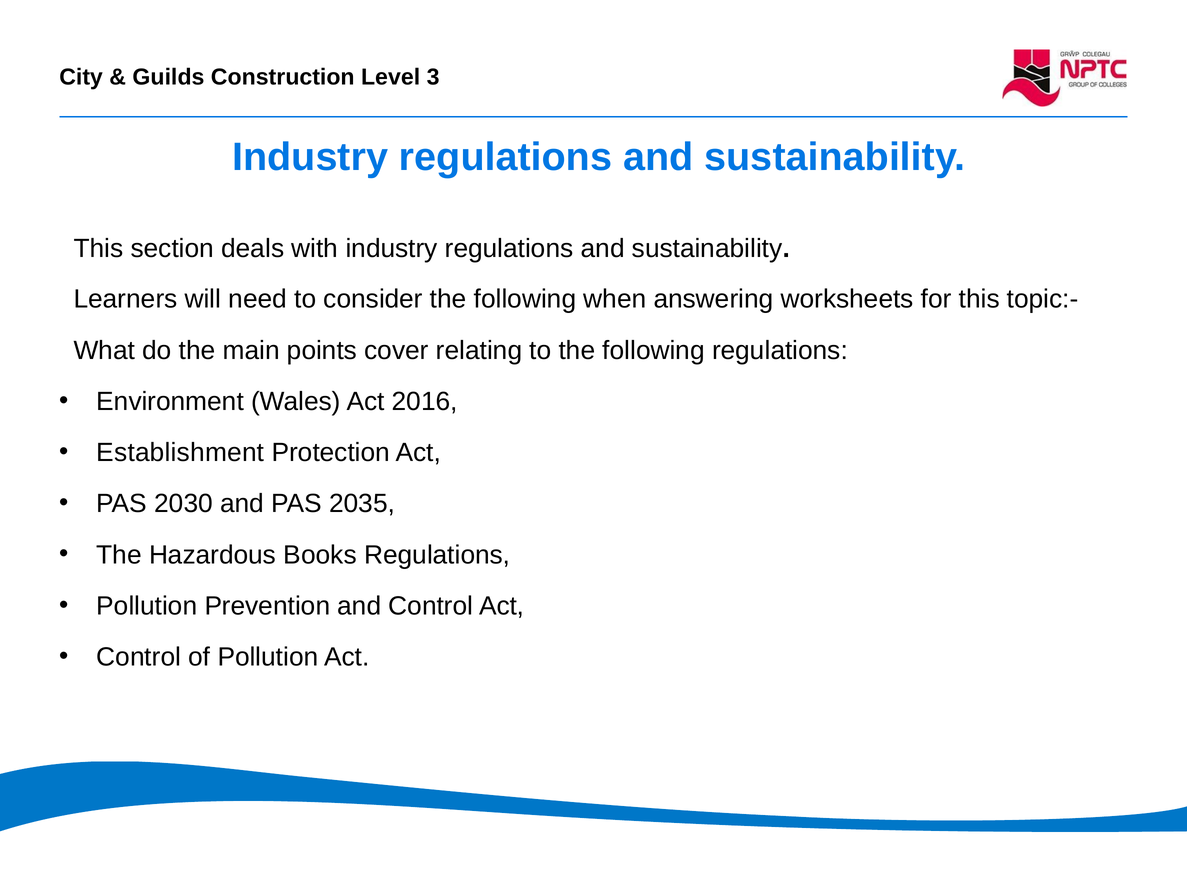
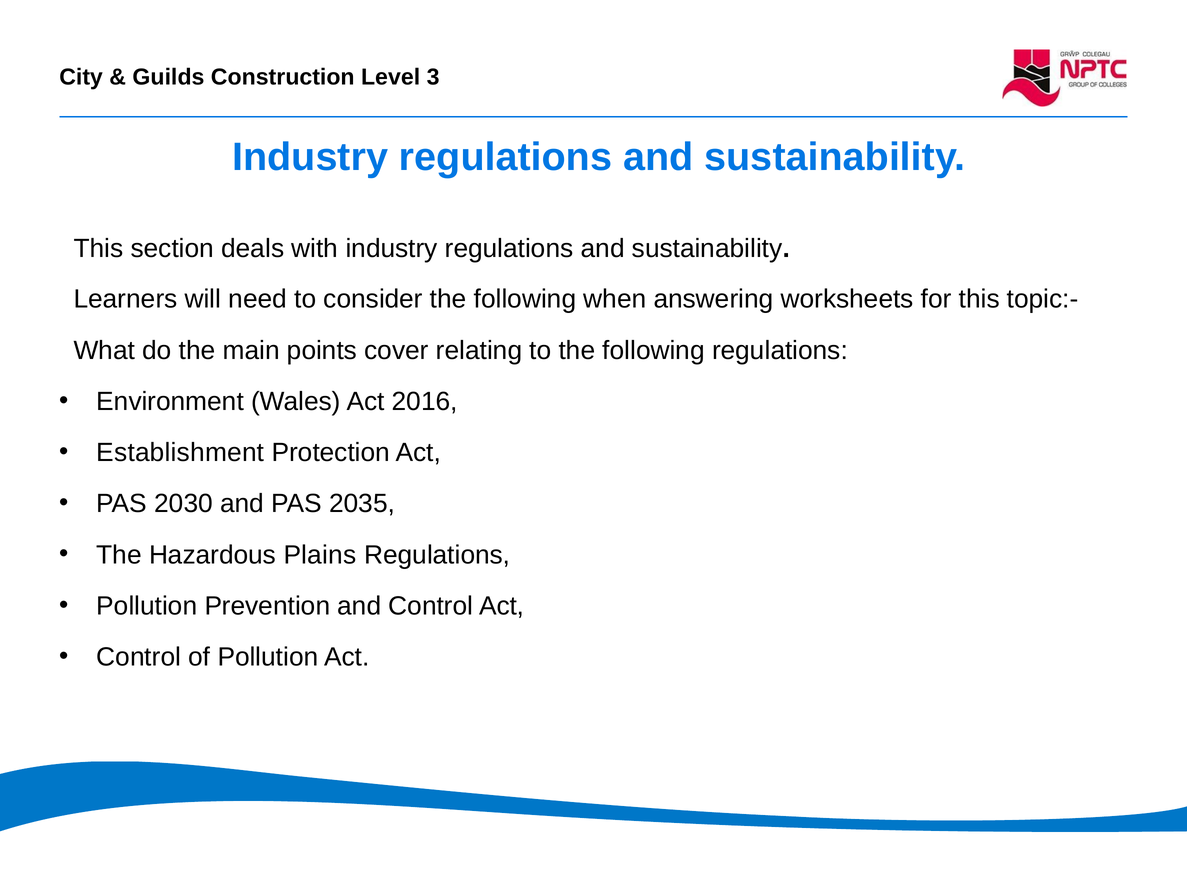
Books: Books -> Plains (320, 555)
